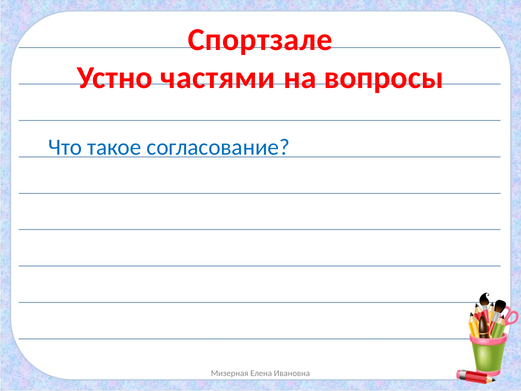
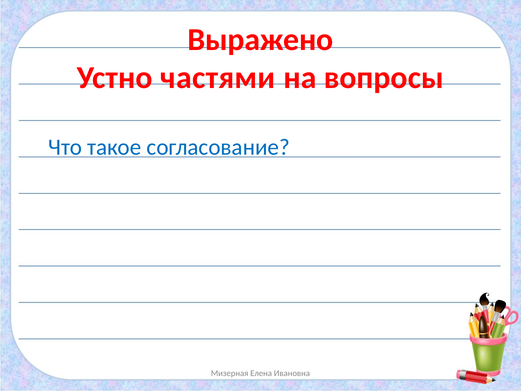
Спортзале: Спортзале -> Выражено (260, 40)
